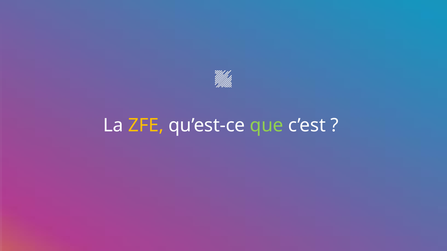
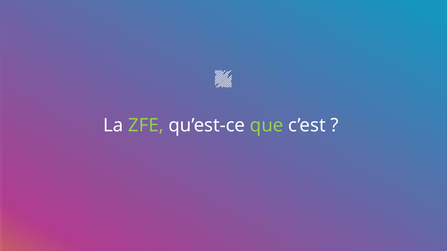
ZFE colour: yellow -> light green (146, 126)
